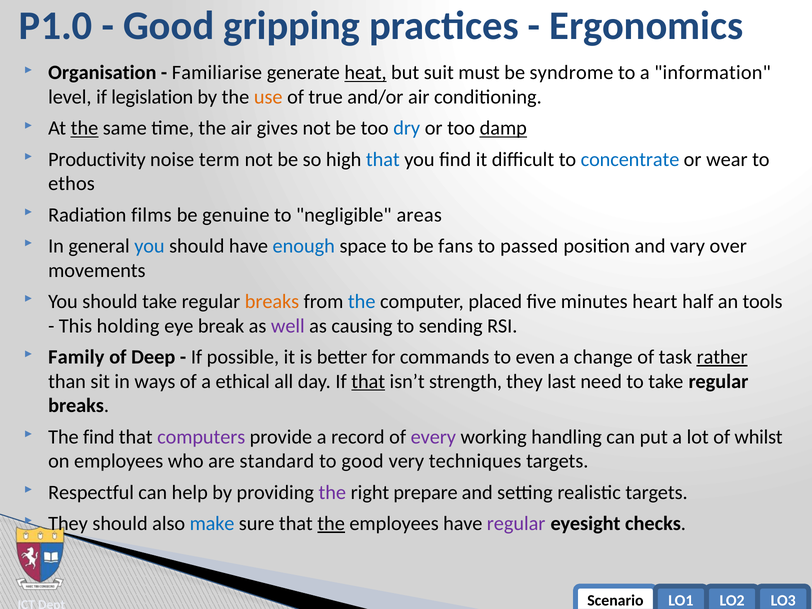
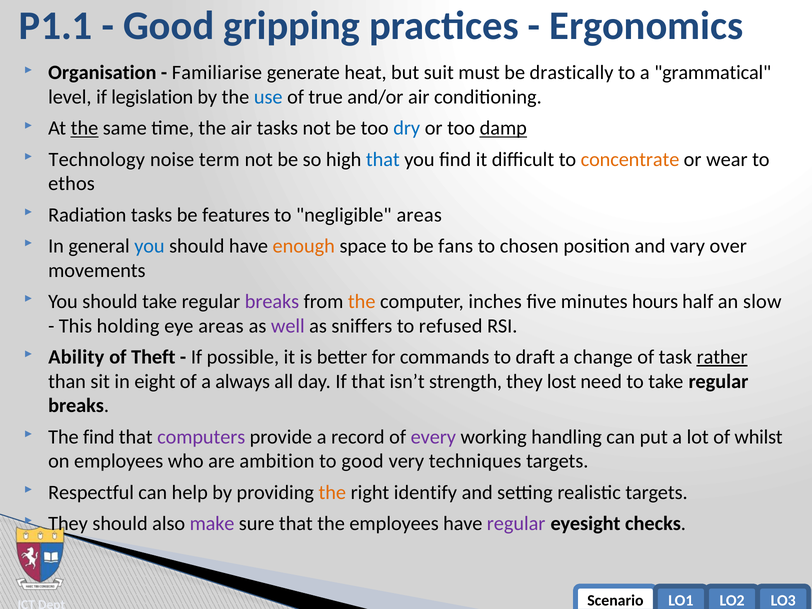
P1.0: P1.0 -> P1.1 (56, 26)
heat underline: present -> none (365, 73)
syndrome: syndrome -> drastically (572, 73)
information: information -> grammatical (713, 73)
use colour: orange -> blue (268, 97)
air gives: gives -> tasks (277, 128)
Productivity: Productivity -> Technology (97, 159)
concentrate colour: blue -> orange (630, 159)
Radiation films: films -> tasks (152, 215)
genuine: genuine -> features (236, 215)
enough colour: blue -> orange (304, 246)
passed: passed -> chosen (529, 246)
breaks colour: orange -> purple (272, 301)
the colour: blue -> orange (362, 301)
placed: placed -> inches (495, 301)
heart: heart -> hours (655, 301)
tools: tools -> slow (762, 301)
eye break: break -> areas (221, 326)
causing: causing -> sniffers (362, 326)
sending: sending -> refused (451, 326)
Family: Family -> Ability (76, 357)
Deep: Deep -> Theft (153, 357)
even: even -> draft (535, 357)
ways: ways -> eight (155, 381)
ethical: ethical -> always (243, 381)
that underline: present -> none (368, 381)
last: last -> lost (562, 381)
standard: standard -> ambition (277, 461)
the colour: purple -> orange (332, 492)
prepare: prepare -> identify (425, 492)
make colour: blue -> purple (212, 523)
the underline: present -> none (331, 523)
